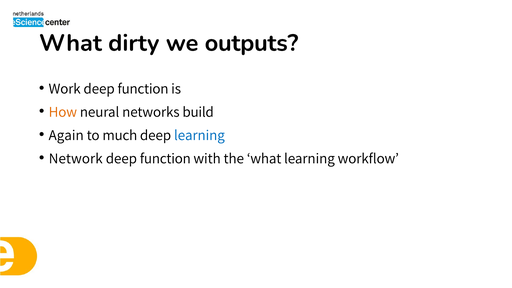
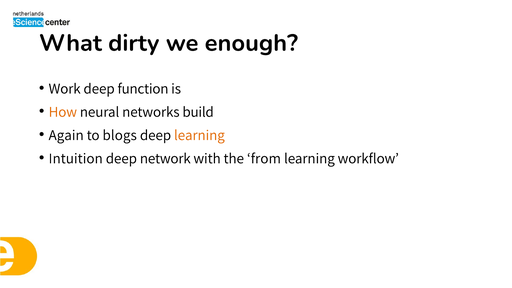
outputs: outputs -> enough (251, 43)
much: much -> blogs (120, 135)
learning colour: blue -> orange (199, 135)
Network: Network -> Intuition (76, 158)
function: function -> network (165, 158)
the what: what -> from (264, 158)
